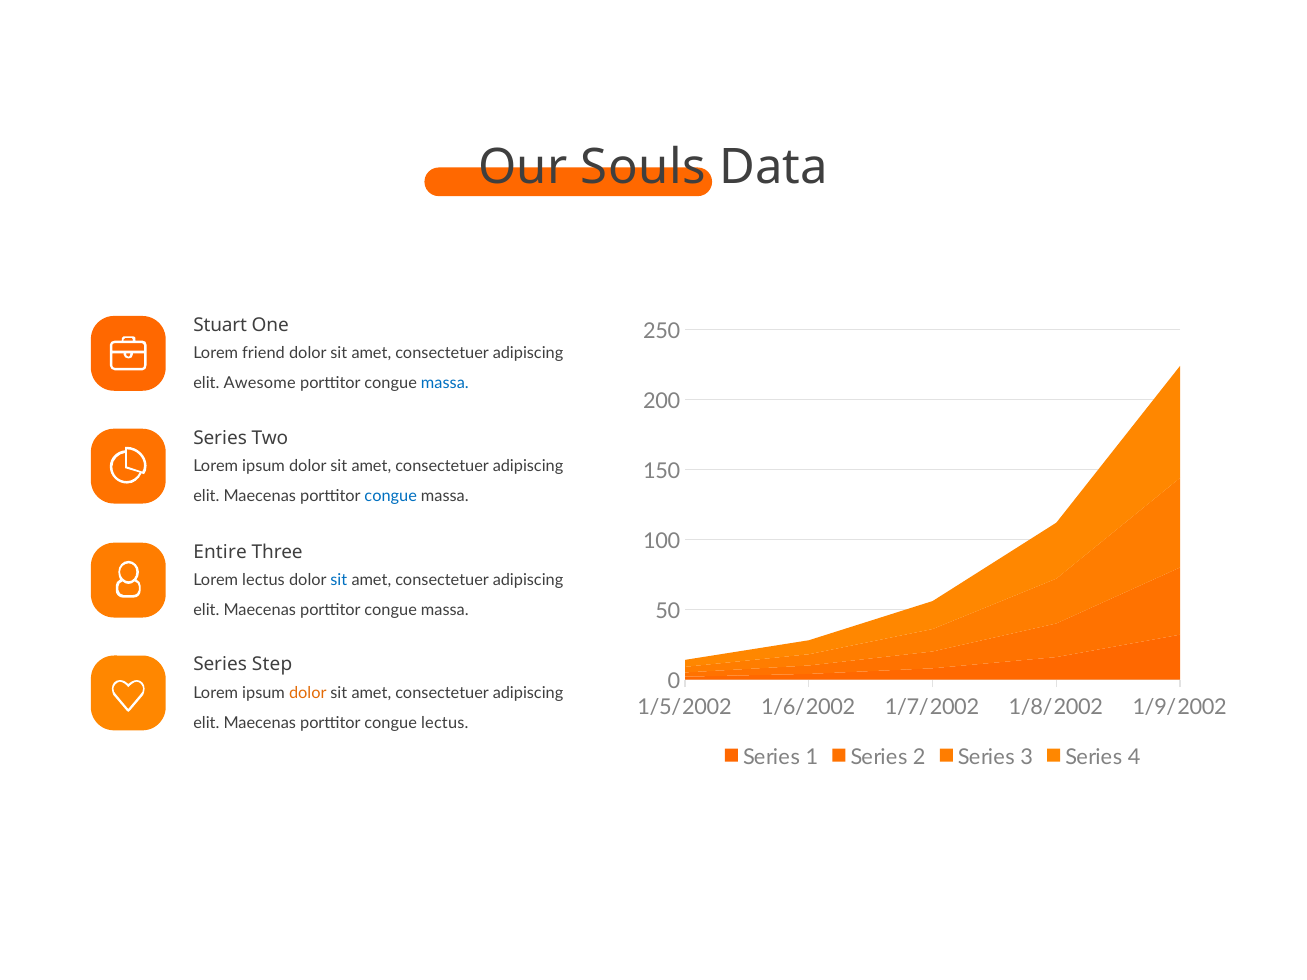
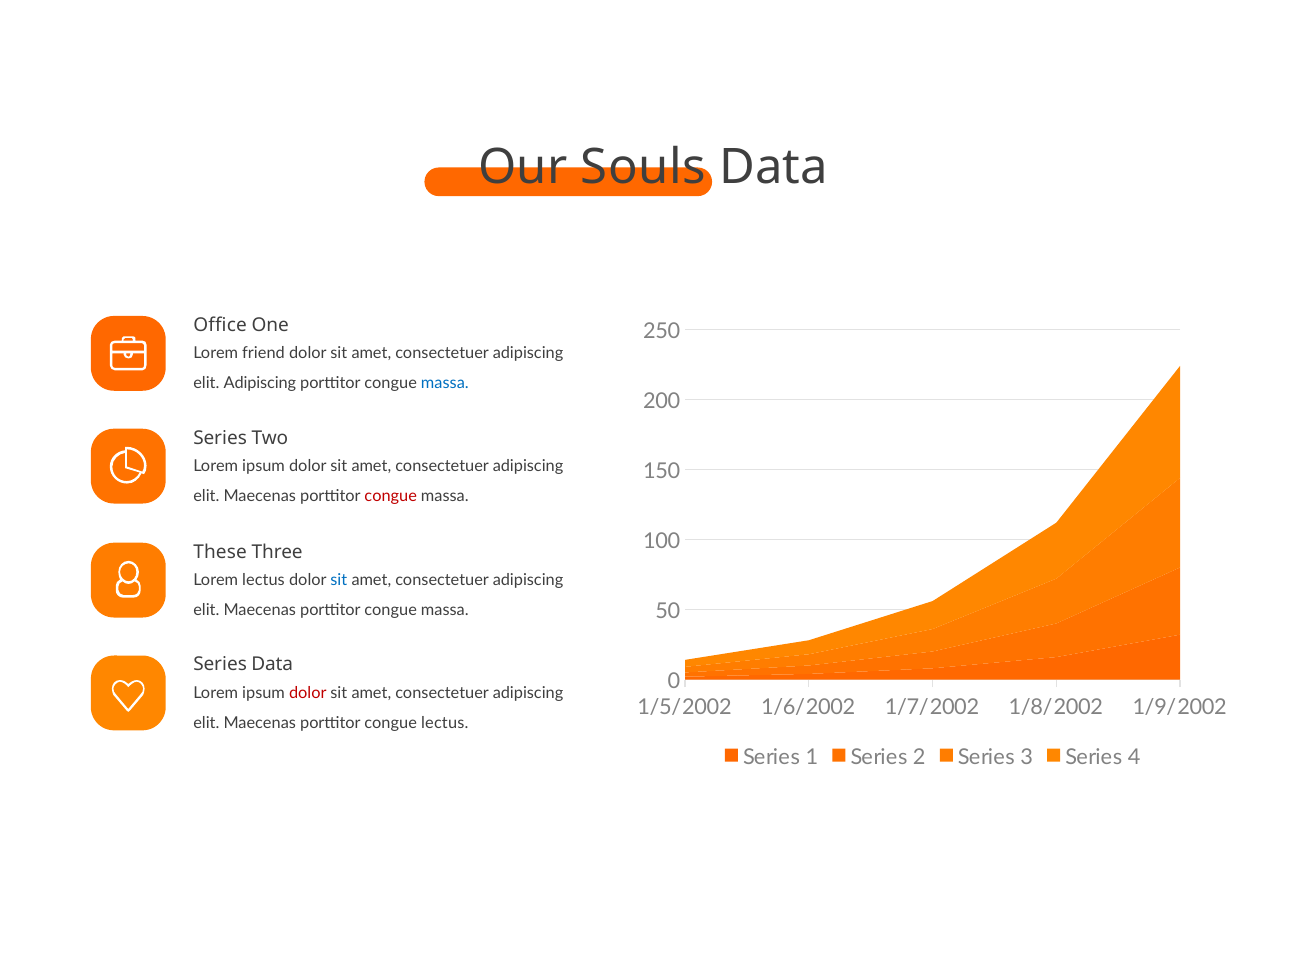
Stuart: Stuart -> Office (220, 325)
elit Awesome: Awesome -> Adipiscing (260, 383)
congue colour: blue -> red (391, 496)
Entire: Entire -> These (220, 552)
Series Step: Step -> Data (272, 665)
dolor colour: orange -> red (308, 693)
